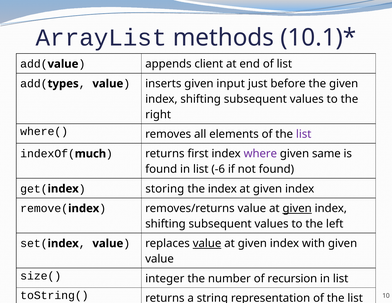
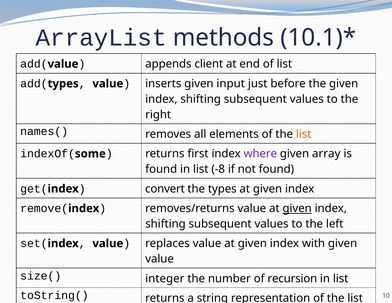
where(: where( -> names( (44, 131)
list colour: purple -> orange (304, 134)
much: much -> some (90, 154)
same: same -> array (326, 154)
-6: -6 -> -8 (218, 169)
storing: storing -> convert (165, 189)
the index: index -> types (222, 189)
value underline: present -> none (207, 243)
